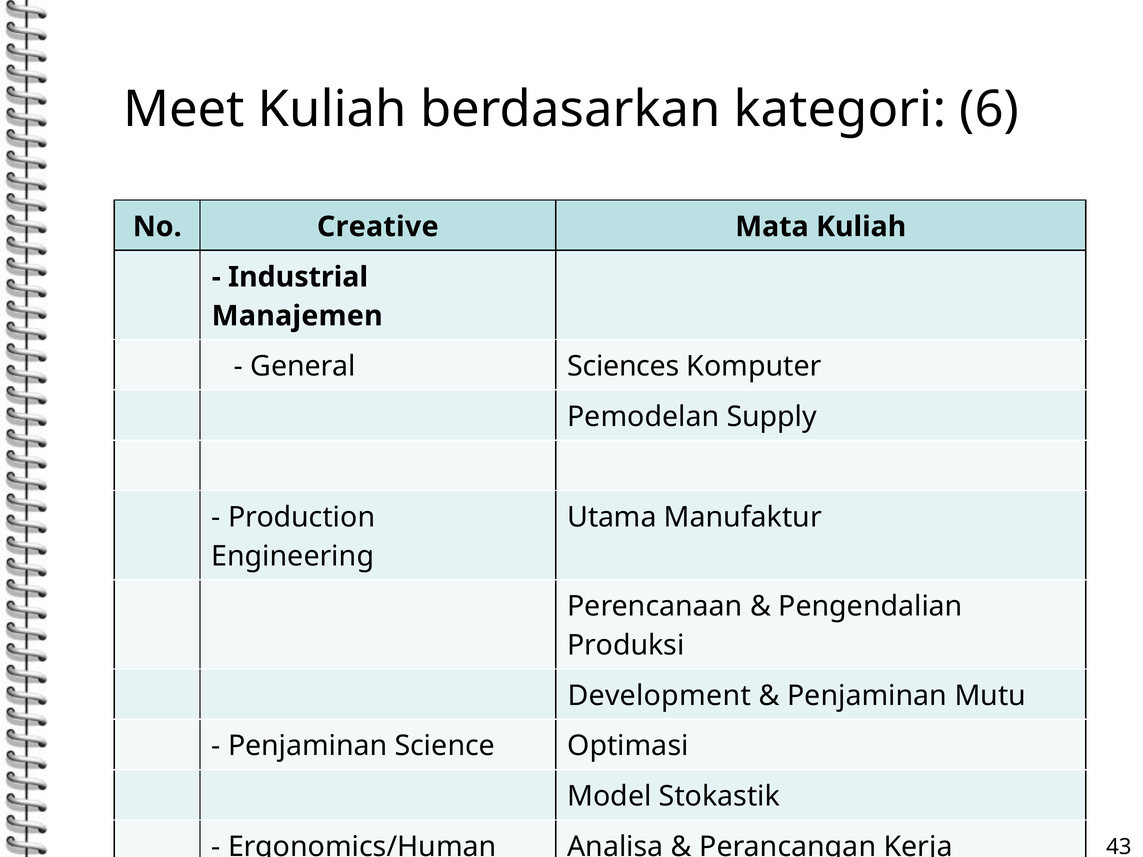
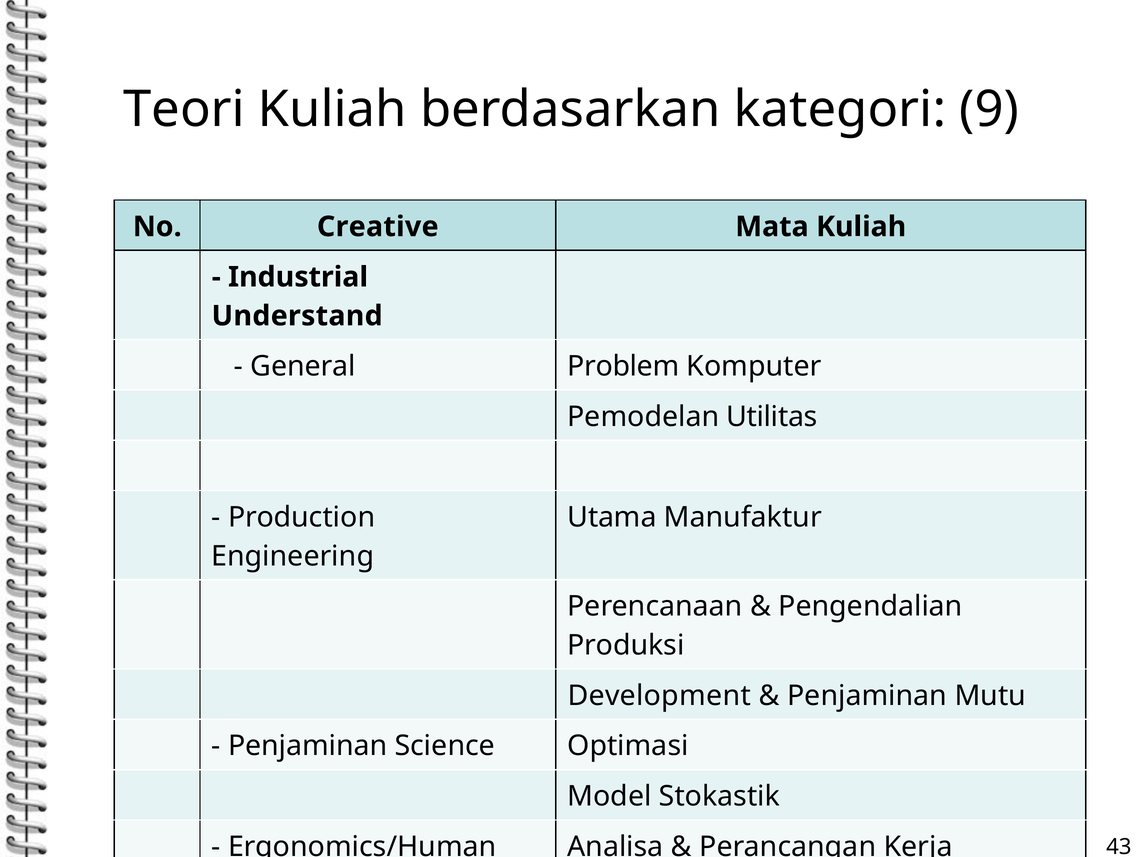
Meet: Meet -> Teori (184, 109)
6: 6 -> 9 (989, 109)
Manajemen: Manajemen -> Understand (297, 316)
Sciences: Sciences -> Problem (623, 366)
Supply: Supply -> Utilitas (772, 417)
